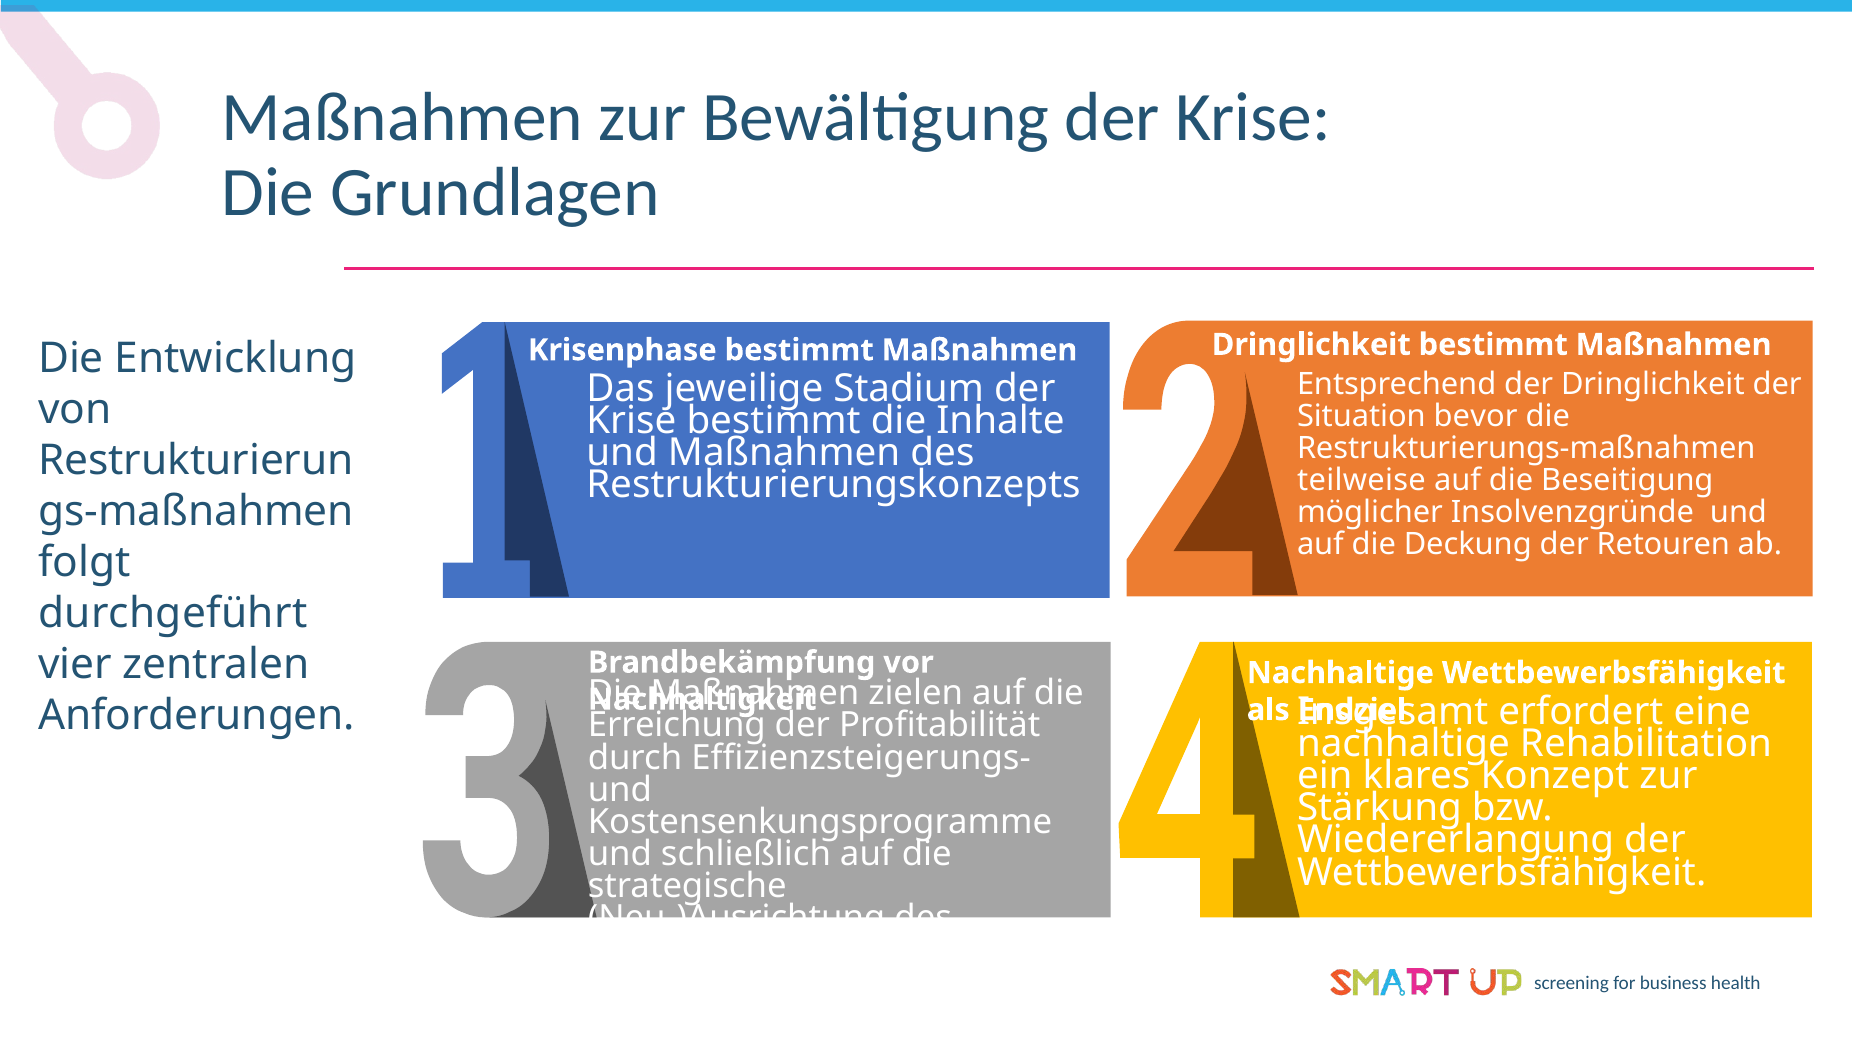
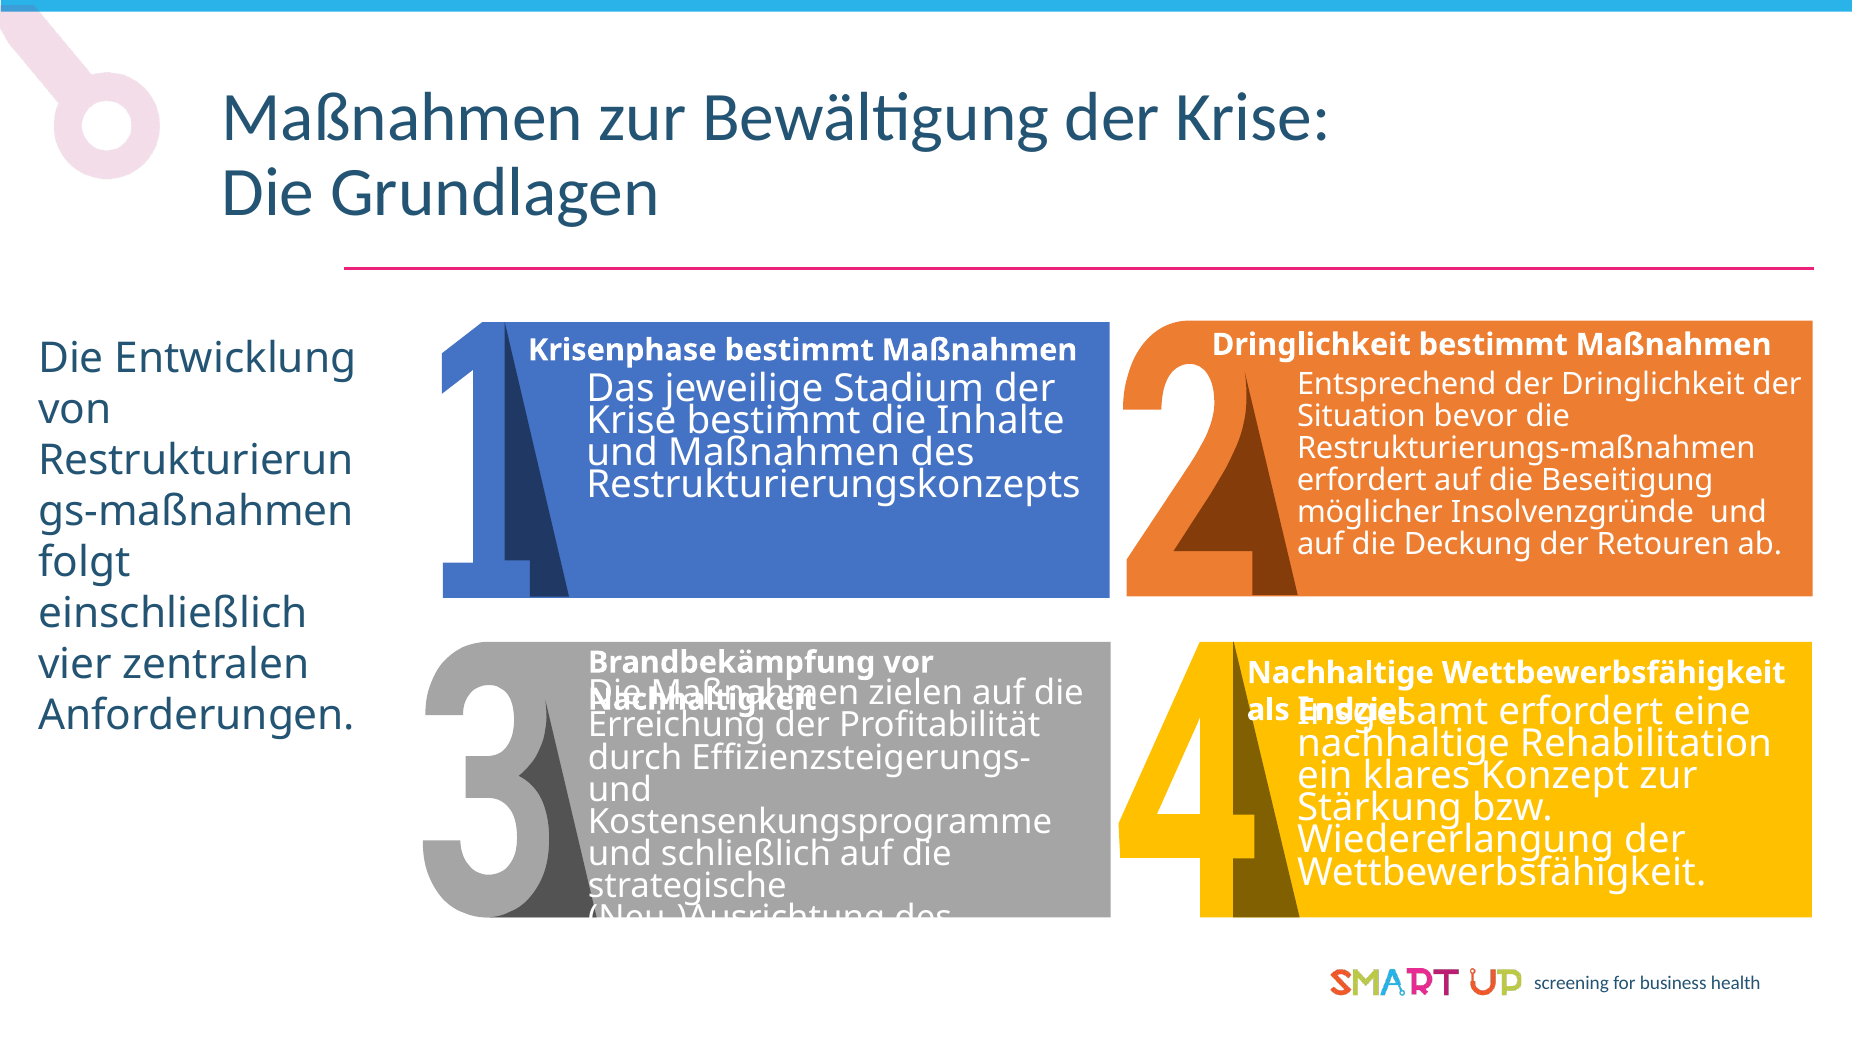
teilweise: teilweise -> erfordert (1362, 480)
durchgeführt: durchgeführt -> einschließlich (173, 613)
